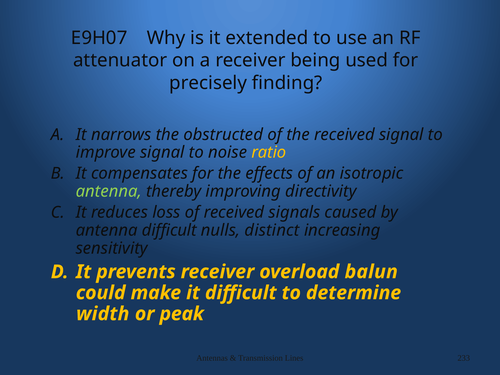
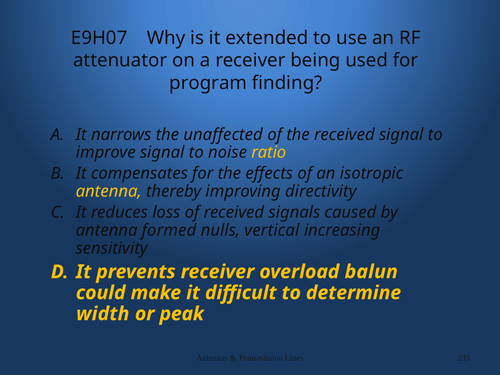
precisely: precisely -> program (208, 83)
obstructed: obstructed -> unaffected (223, 134)
antenna colour: light green -> yellow (109, 191)
antenna difficult: difficult -> formed (169, 230)
distinct: distinct -> vertical (272, 230)
